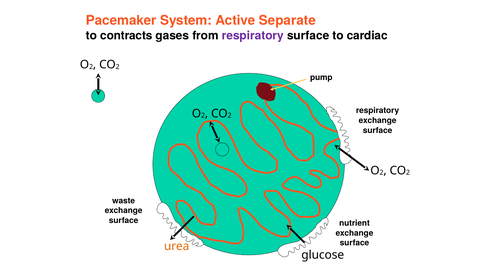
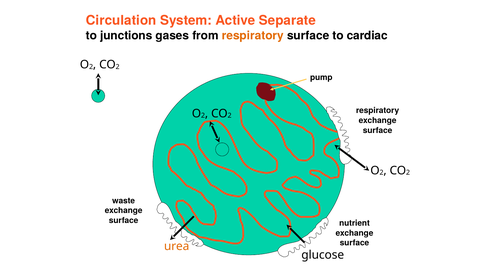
Pacemaker: Pacemaker -> Circulation (121, 21)
contracts: contracts -> junctions (126, 36)
respiratory colour: purple -> orange (253, 36)
